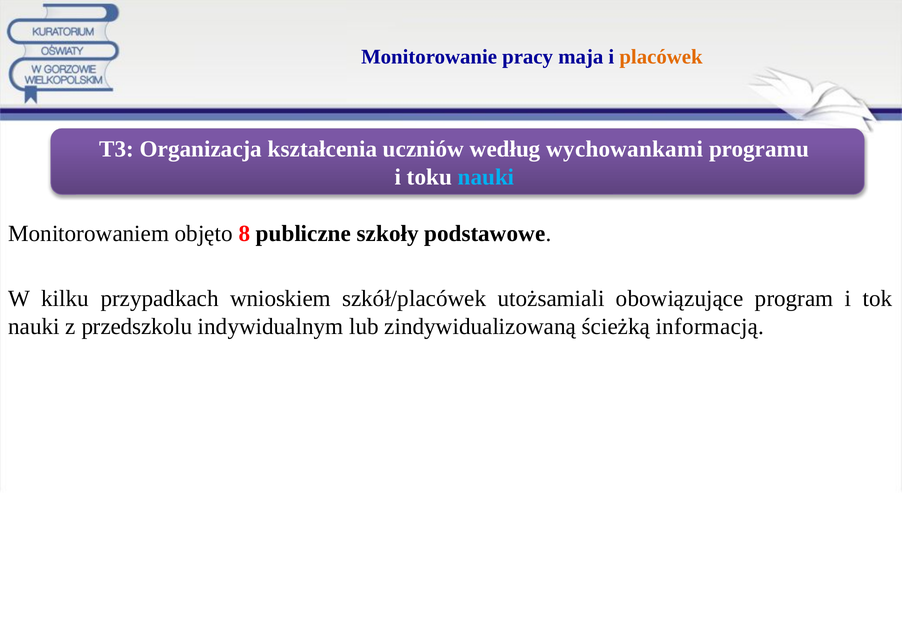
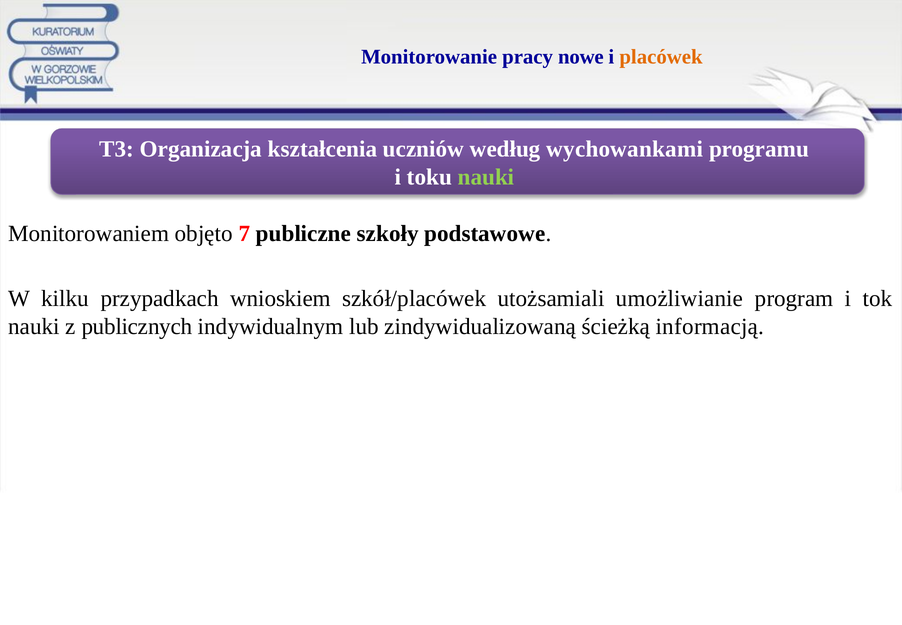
maja: maja -> nowe (581, 57)
nauki colour: light blue -> light green (486, 177)
8: 8 -> 7 (244, 234)
obowiązujące: obowiązujące -> umożliwianie (680, 298)
przedszkolu: przedszkolu -> publicznych (137, 326)
